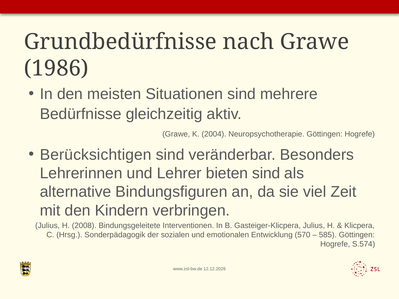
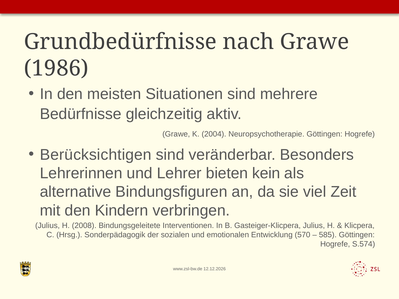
bieten sind: sind -> kein (266, 173)
